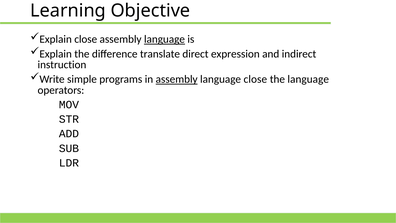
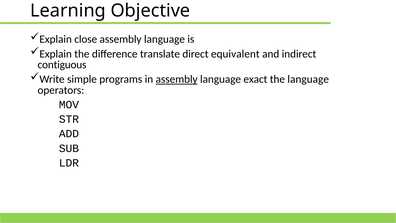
language underline: present -> none (164, 39)
expression: expression -> equivalent (235, 54)
instruction: instruction -> contiguous (62, 65)
language close: close -> exact (255, 79)
